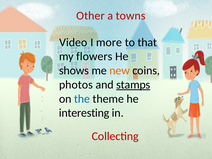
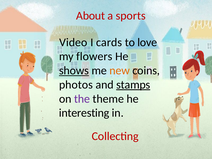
Other: Other -> About (91, 16)
towns: towns -> sports (131, 16)
more: more -> cards (109, 42)
that: that -> love (147, 42)
shows underline: none -> present (74, 71)
the colour: blue -> purple (82, 99)
